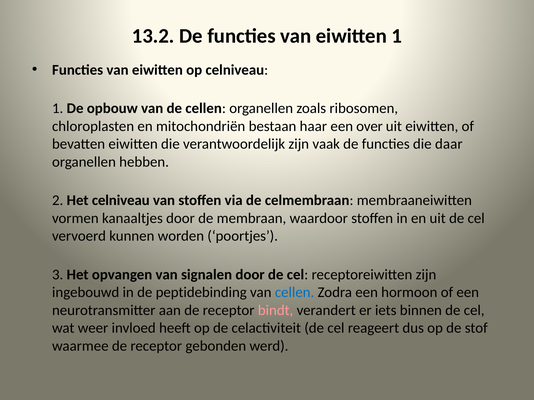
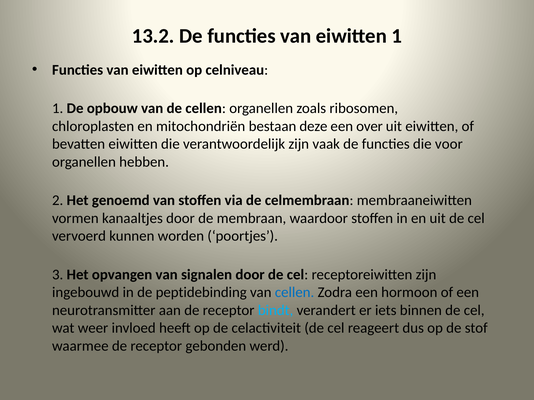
haar: haar -> deze (313, 126)
daar: daar -> voor (449, 144)
Het celniveau: celniveau -> genoemd (121, 201)
bindt colour: pink -> light blue (276, 311)
